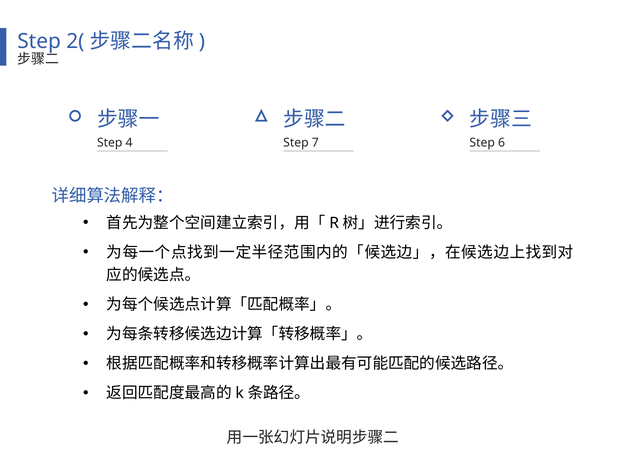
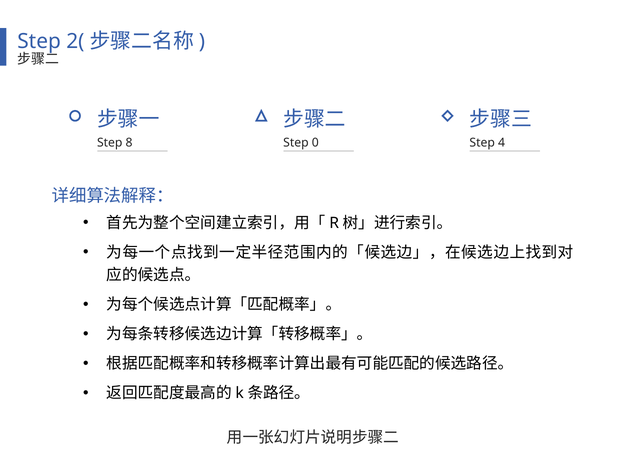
4: 4 -> 8 (129, 142)
7: 7 -> 0 (315, 142)
6: 6 -> 4 (502, 142)
